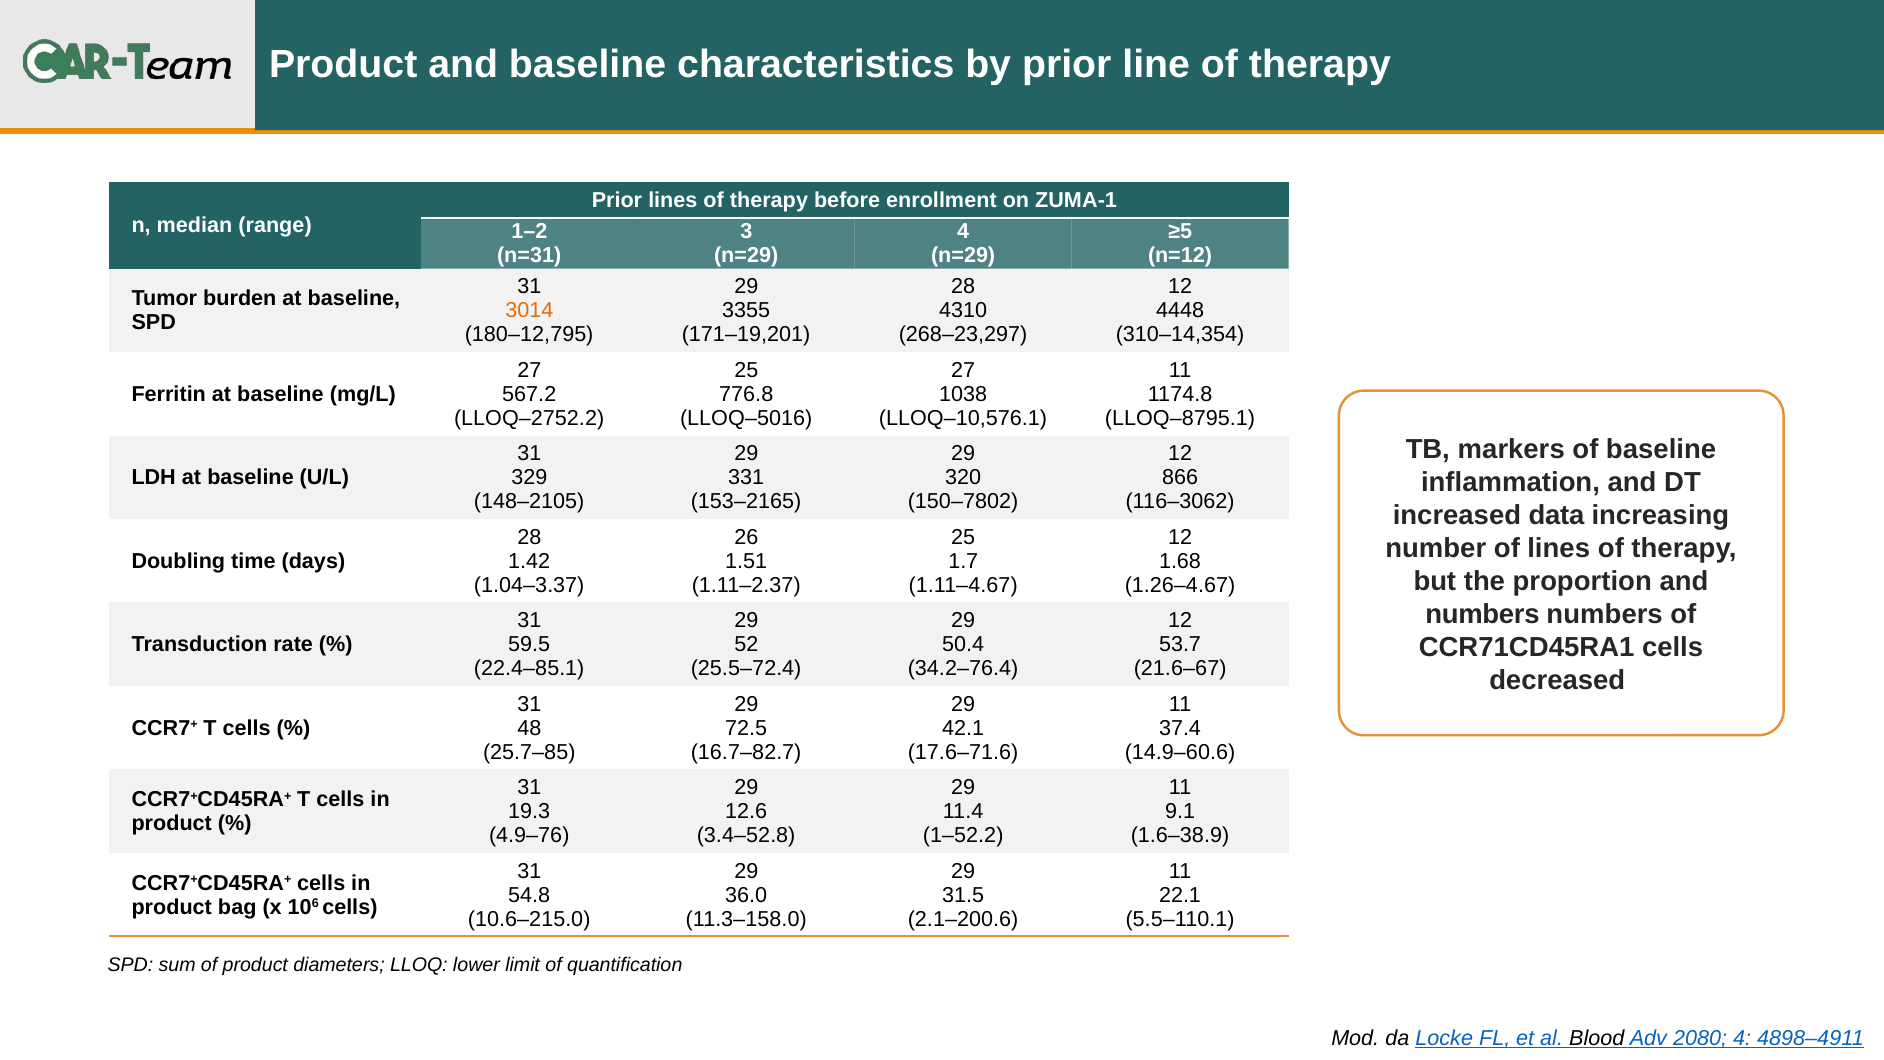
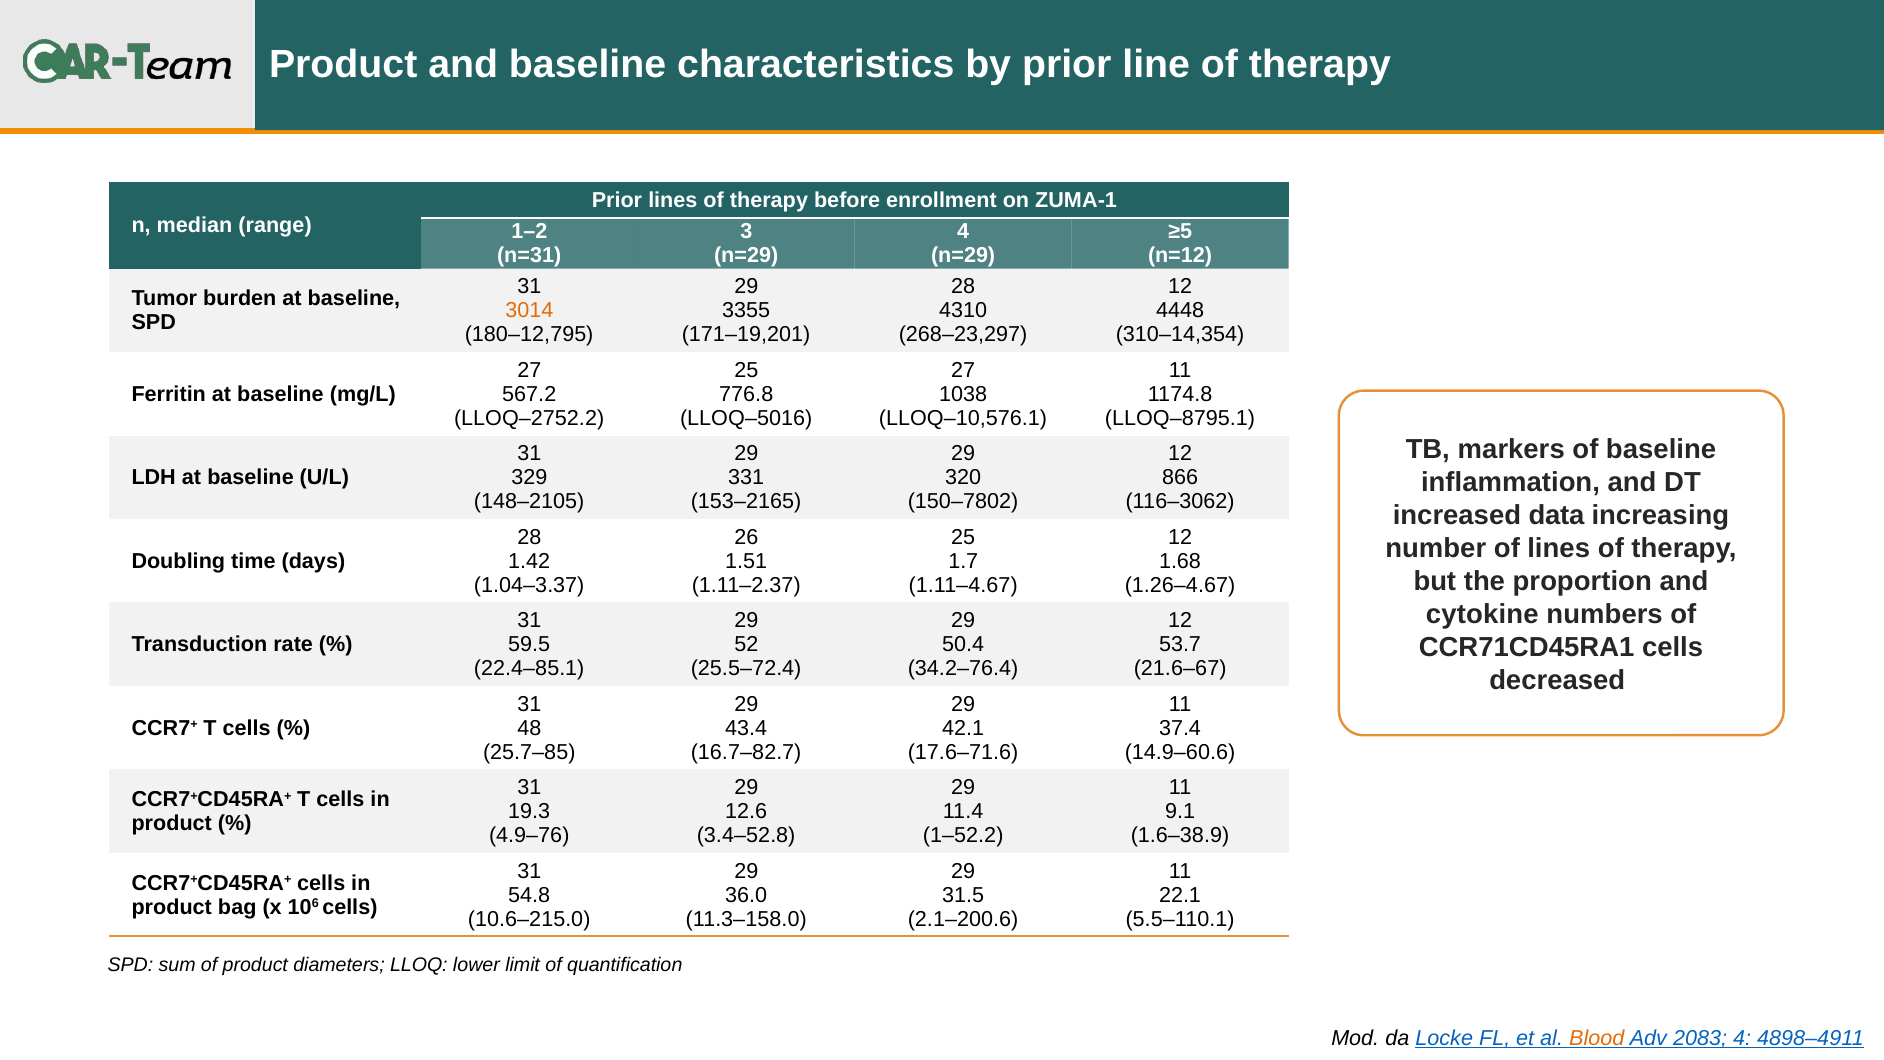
numbers: numbers -> cytokine (1482, 614)
72.5: 72.5 -> 43.4 (746, 728)
Blood colour: black -> orange (1597, 1038)
2080: 2080 -> 2083 (1700, 1038)
